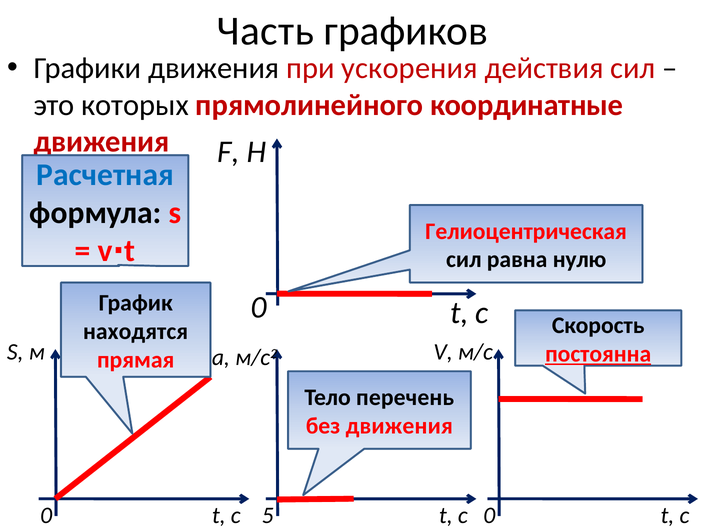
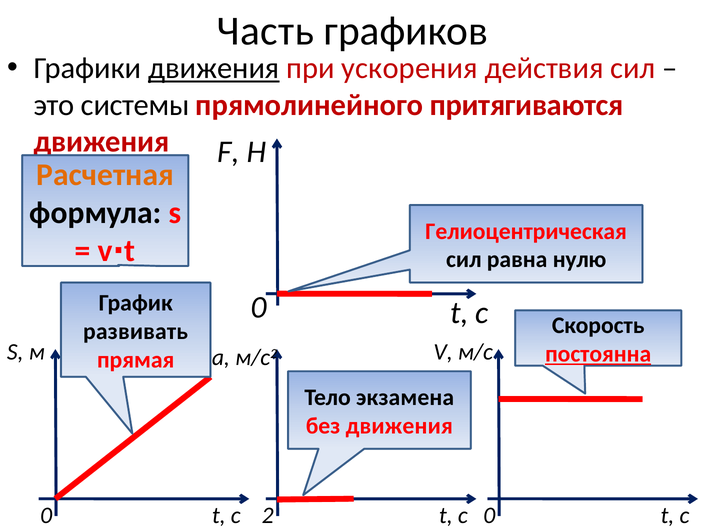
движения underline: none -> present (214, 68)
которых: которых -> системы (135, 105)
координатные: координатные -> притягиваются (527, 105)
Расчетная colour: blue -> orange (105, 175)
находятся: находятся -> развивать (136, 331)
перечень: перечень -> экзамена (405, 397)
5: 5 -> 2 (268, 515)
